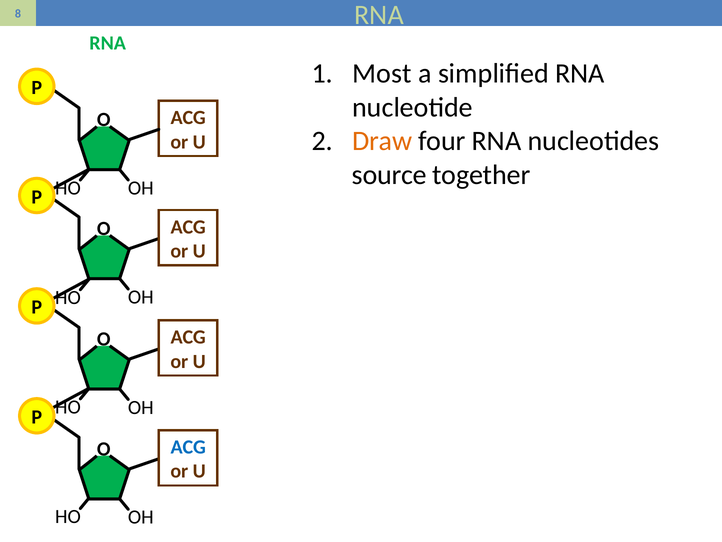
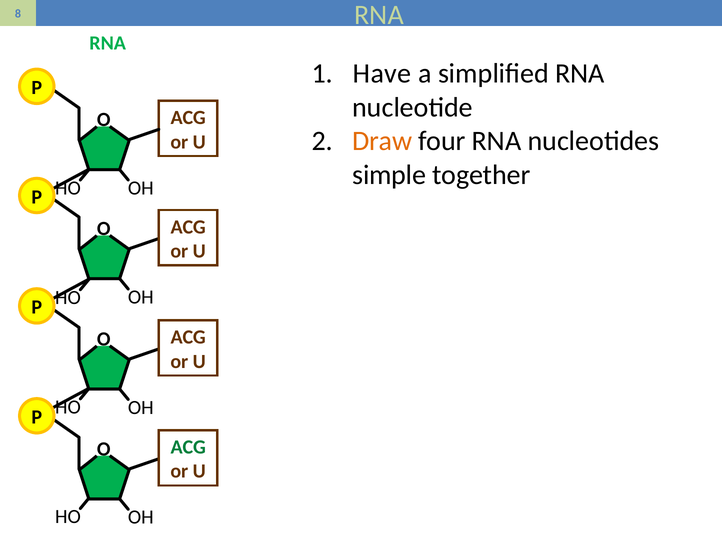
Most: Most -> Have (382, 74)
source: source -> simple (389, 175)
ACG colour: blue -> green (188, 447)
